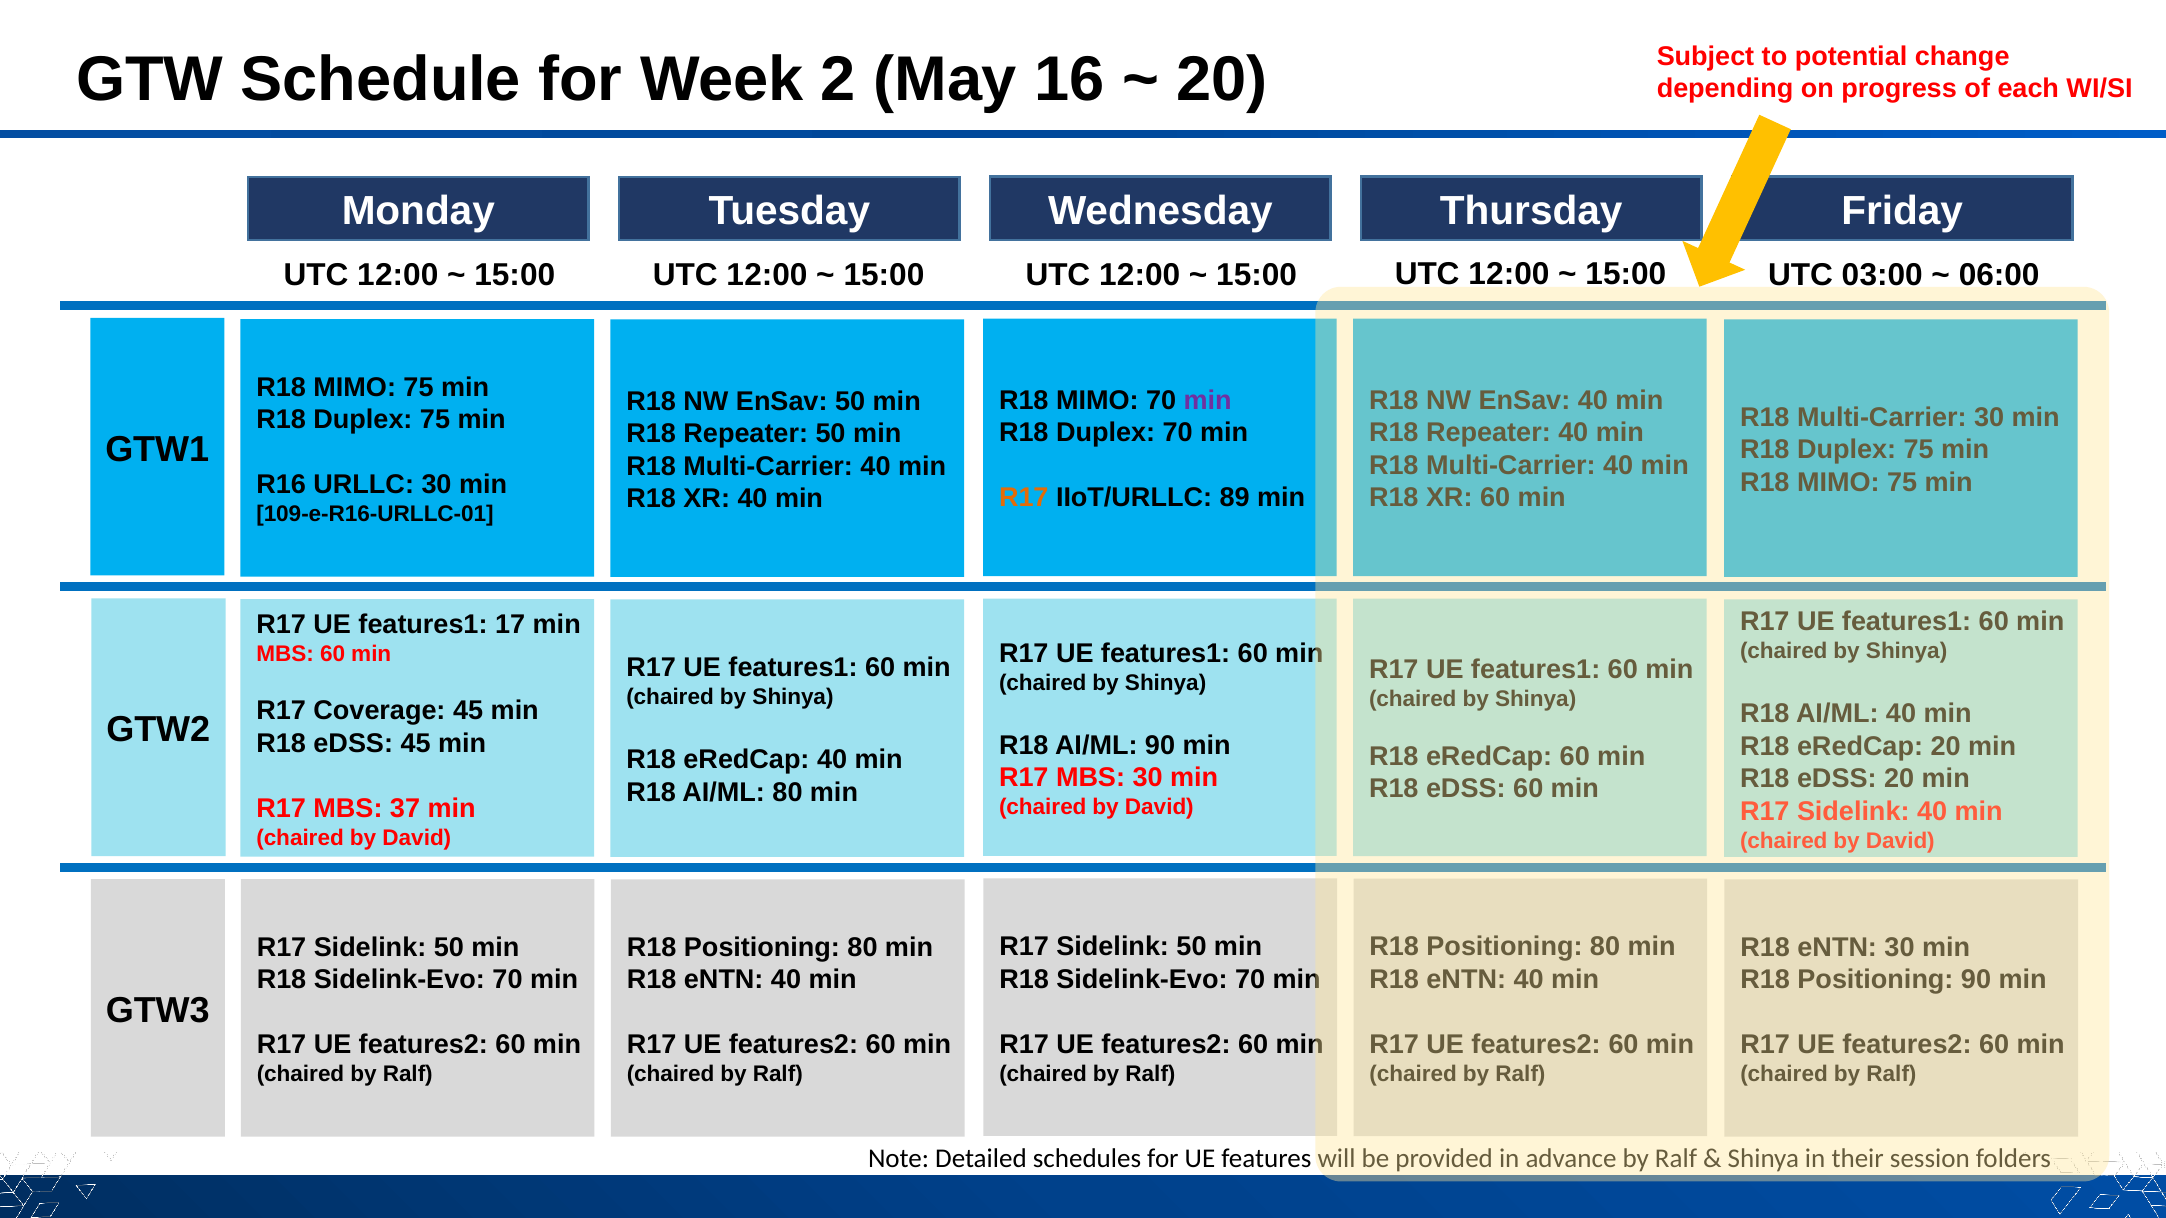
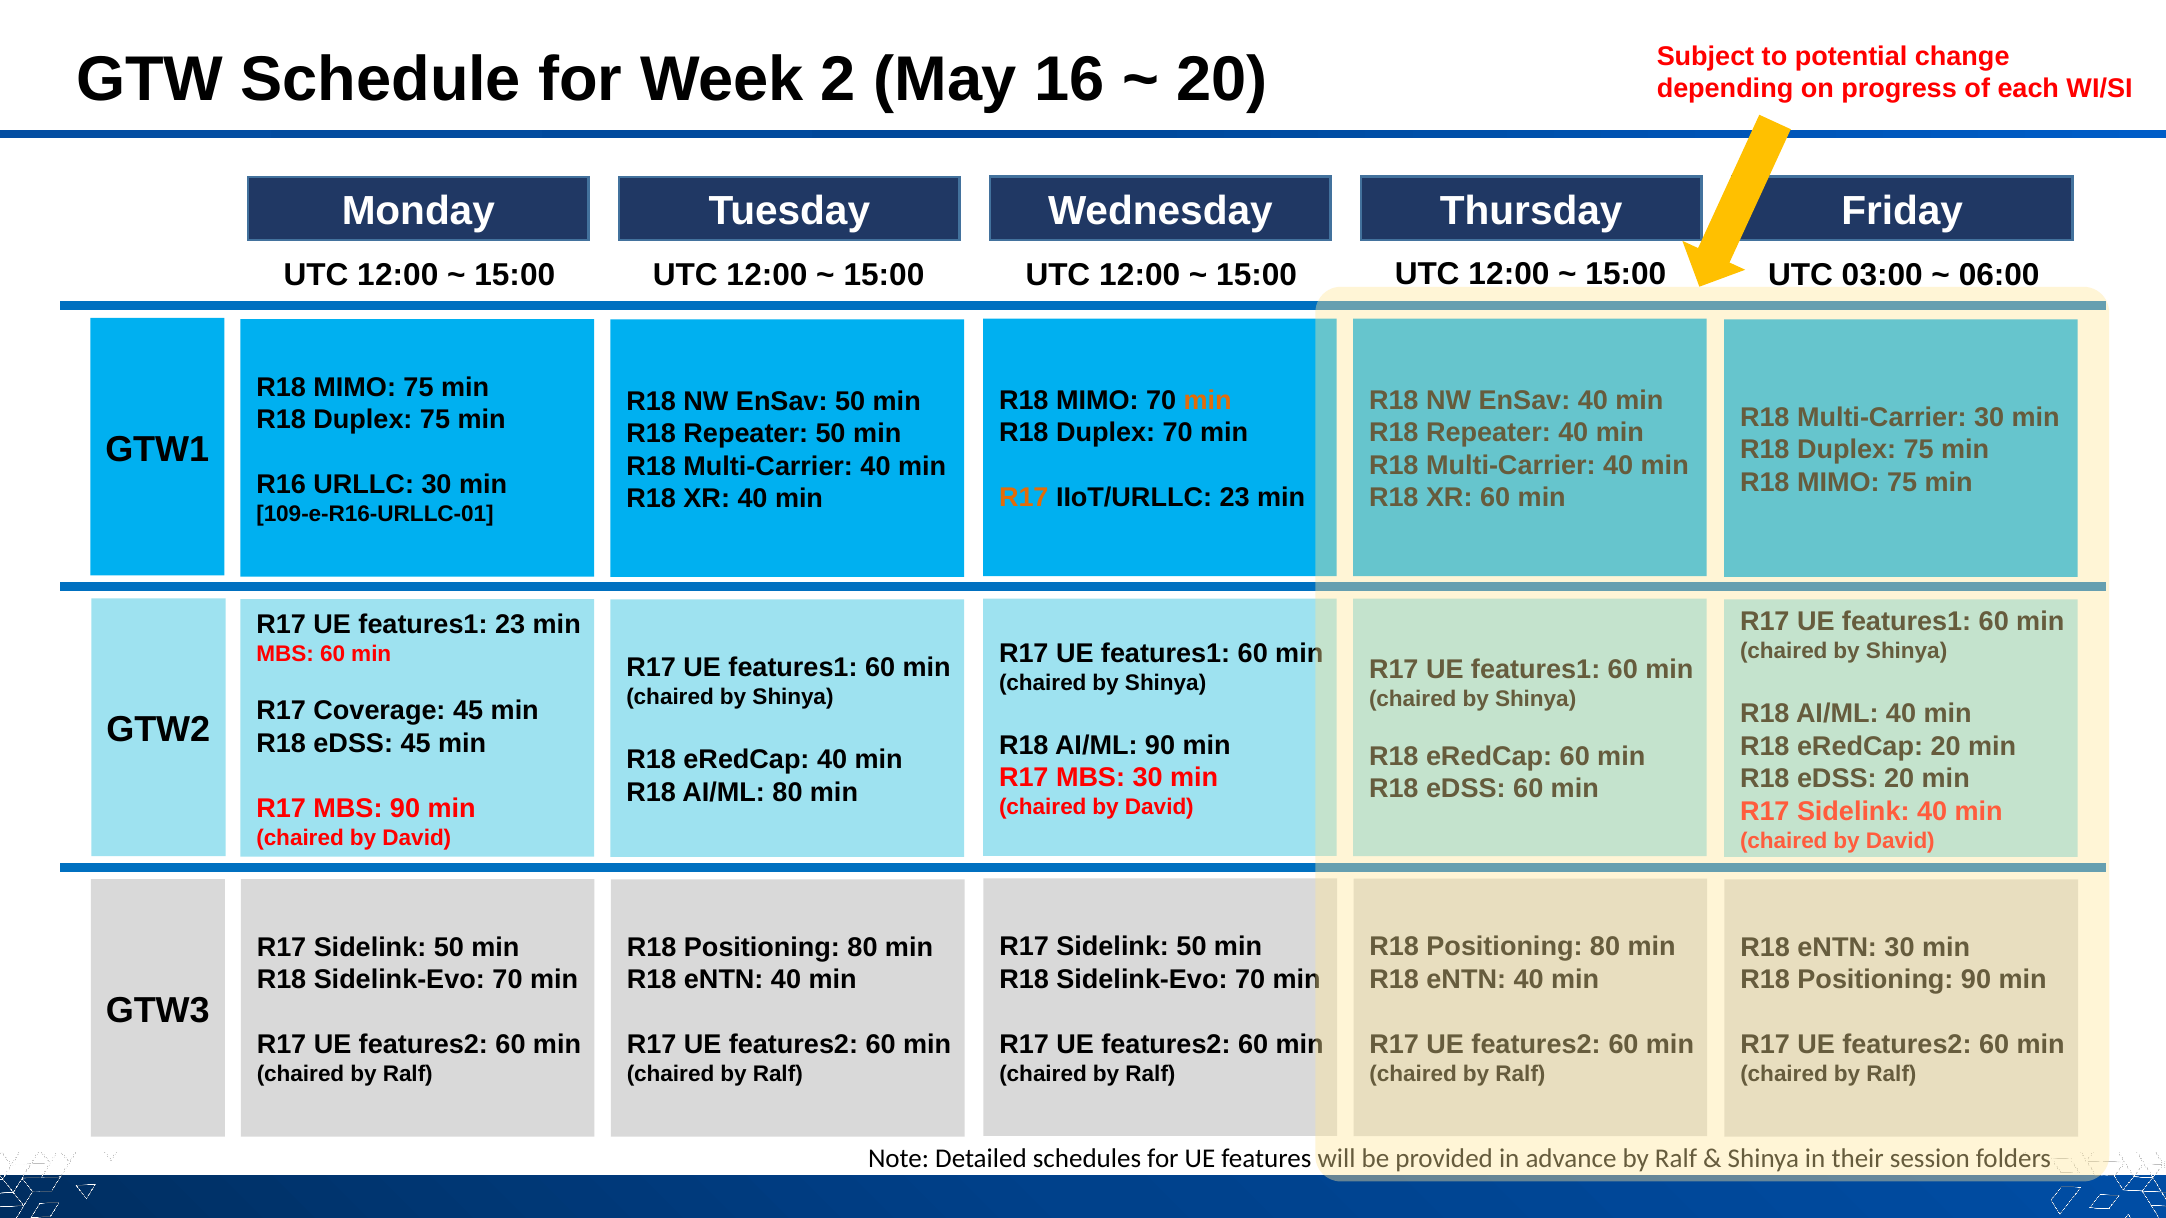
min colour: purple -> orange (1208, 401)
IIoT/URLLC 89: 89 -> 23 (1235, 498)
features1 17: 17 -> 23 (510, 624)
MBS 37: 37 -> 90 (405, 808)
